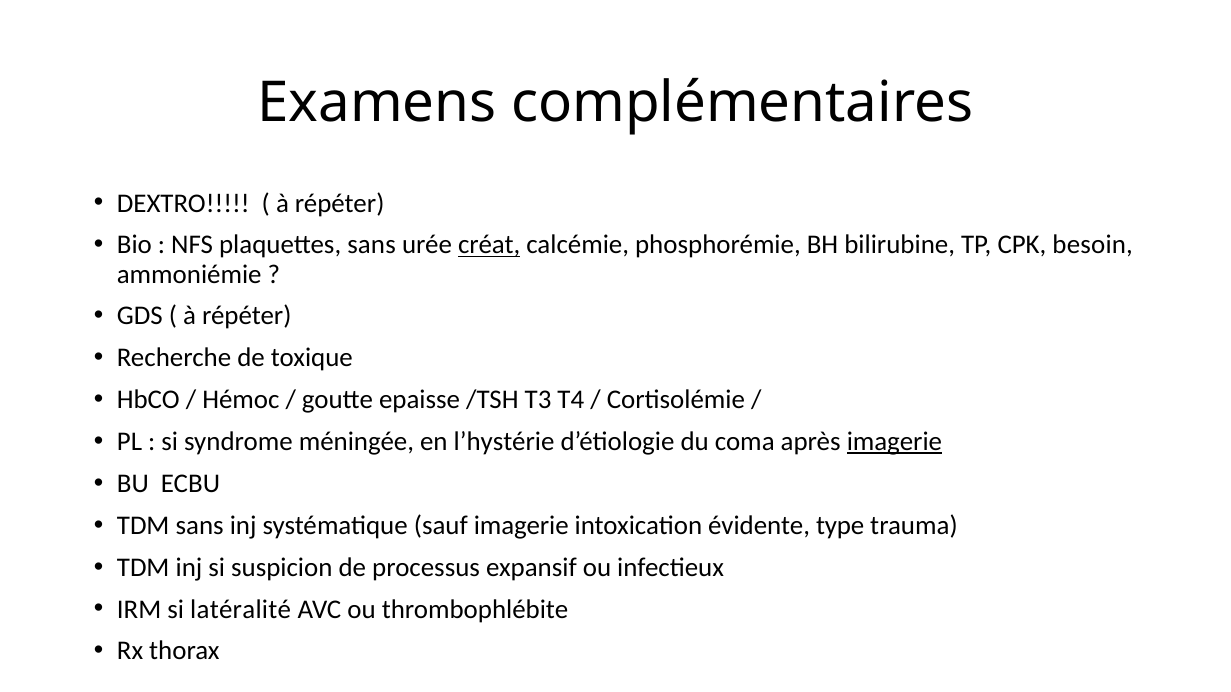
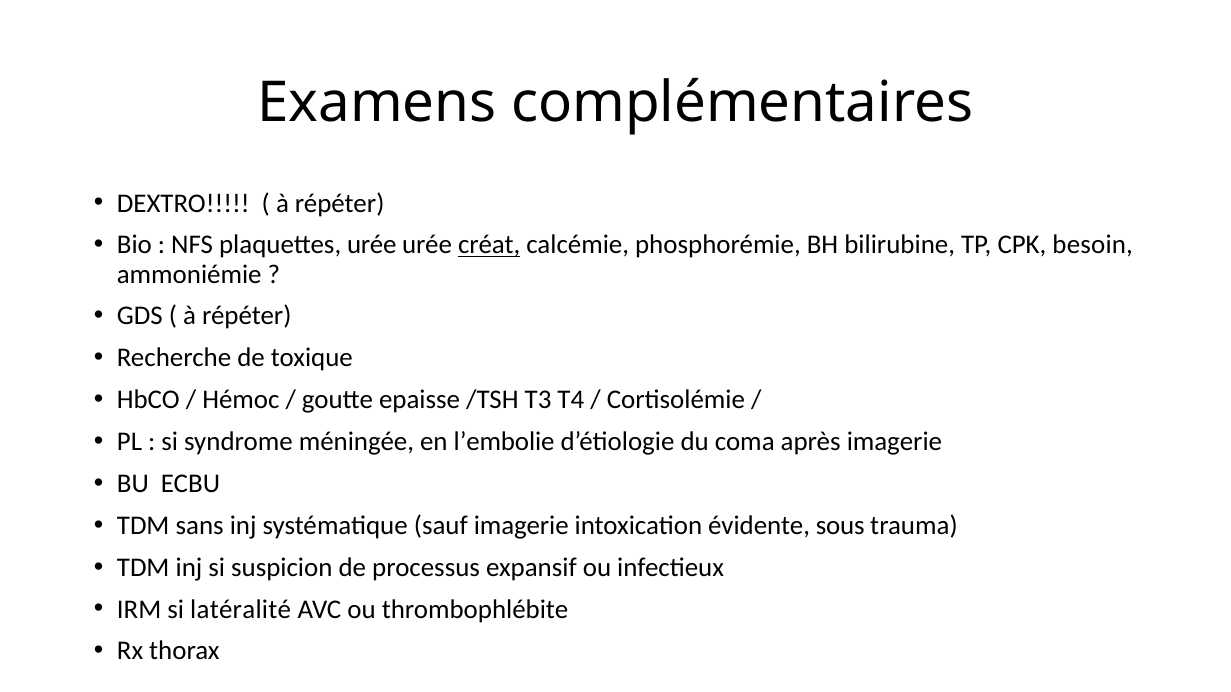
plaquettes sans: sans -> urée (372, 245)
l’hystérie: l’hystérie -> l’embolie (504, 442)
imagerie underline: present -> none (894, 442)
type: type -> sous (840, 526)
